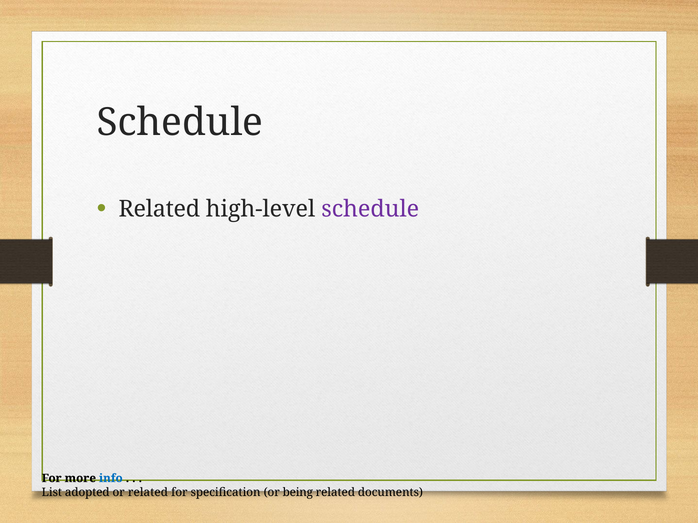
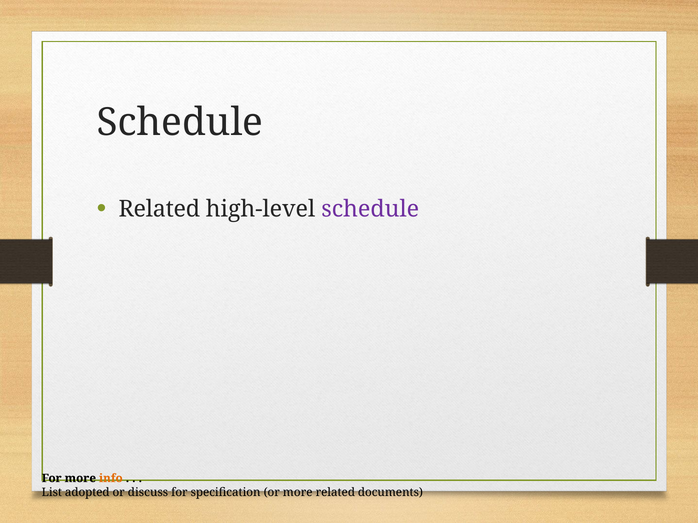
info colour: blue -> orange (111, 479)
or related: related -> discuss (148, 493)
or being: being -> more (298, 493)
